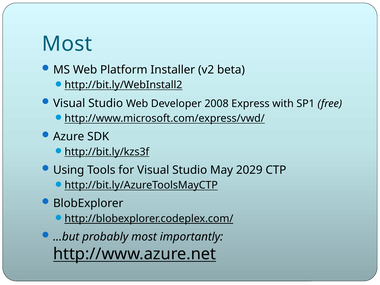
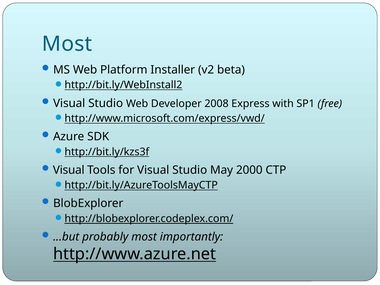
Using: Using -> Visual (69, 170)
2029: 2029 -> 2000 (249, 170)
